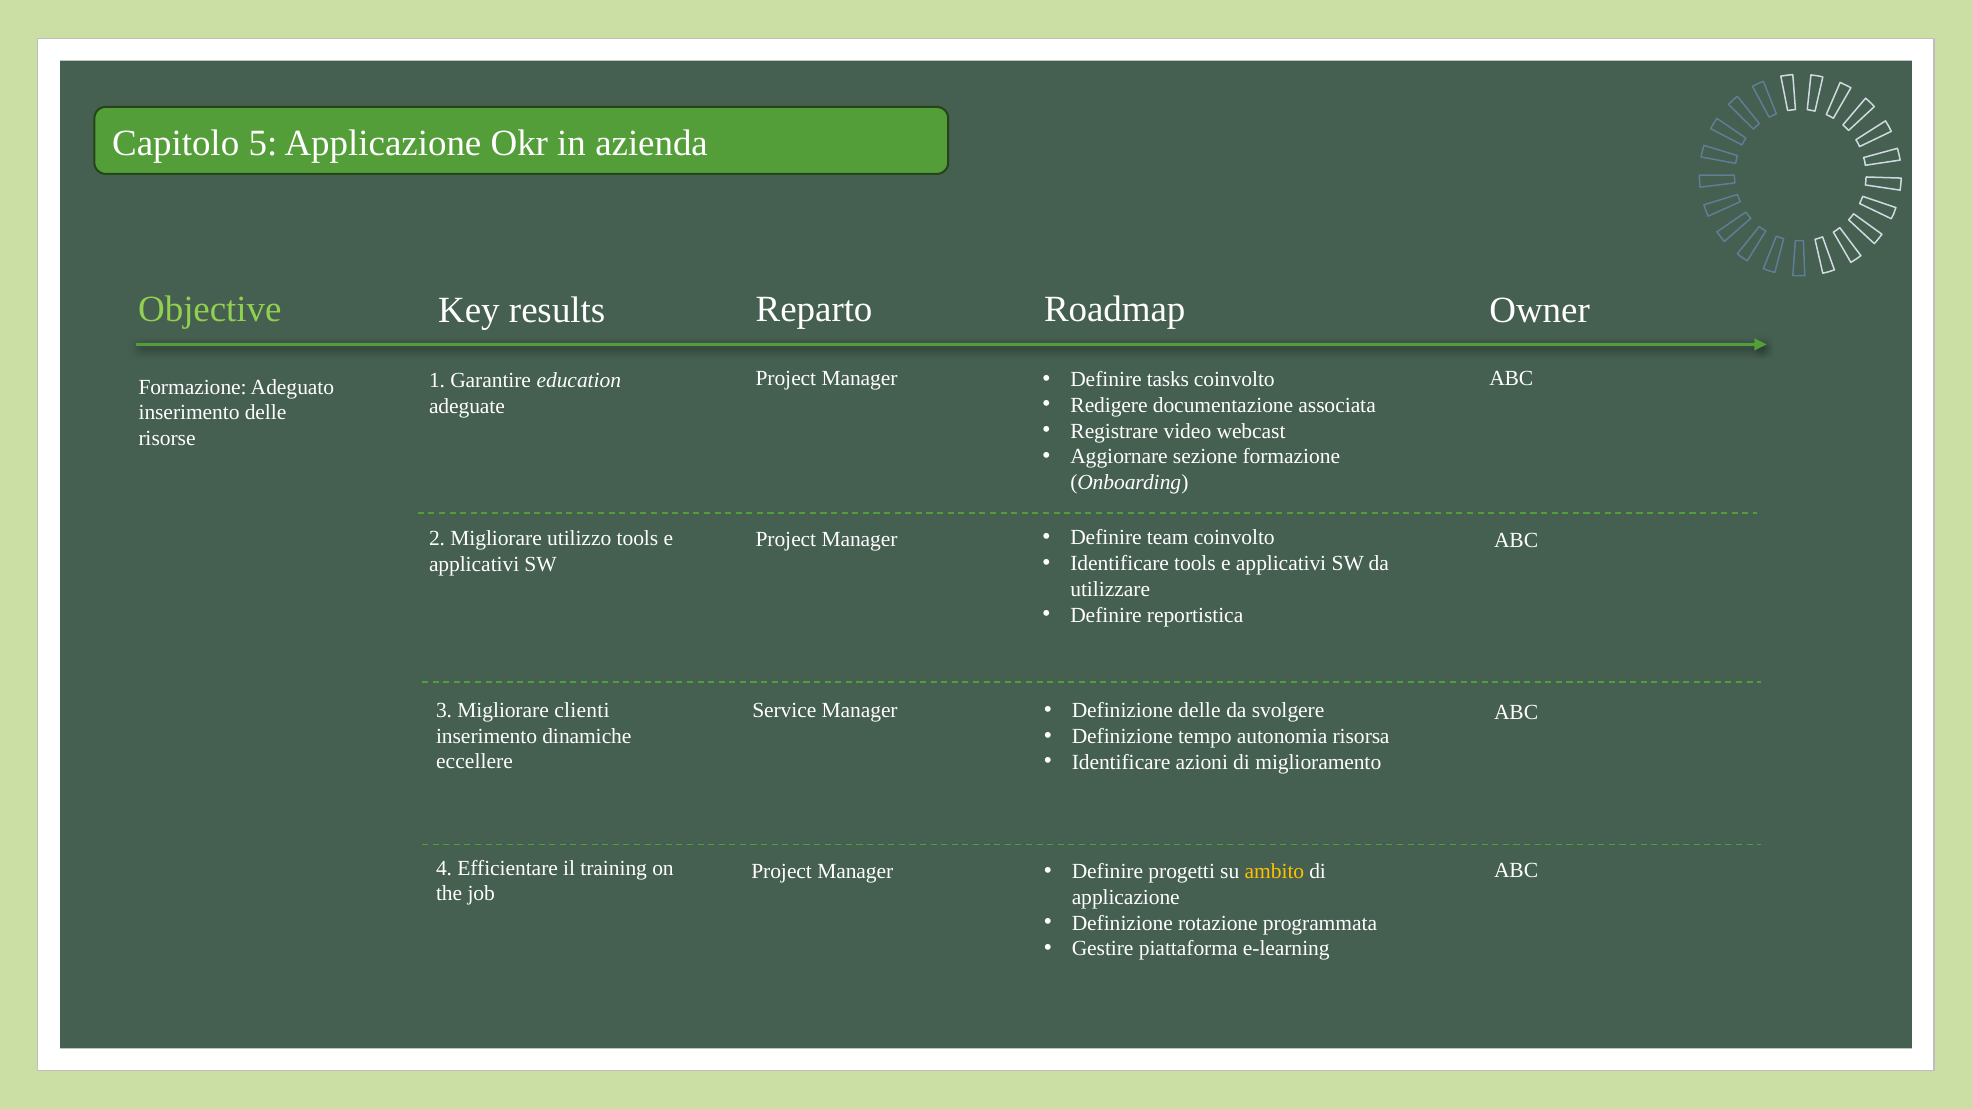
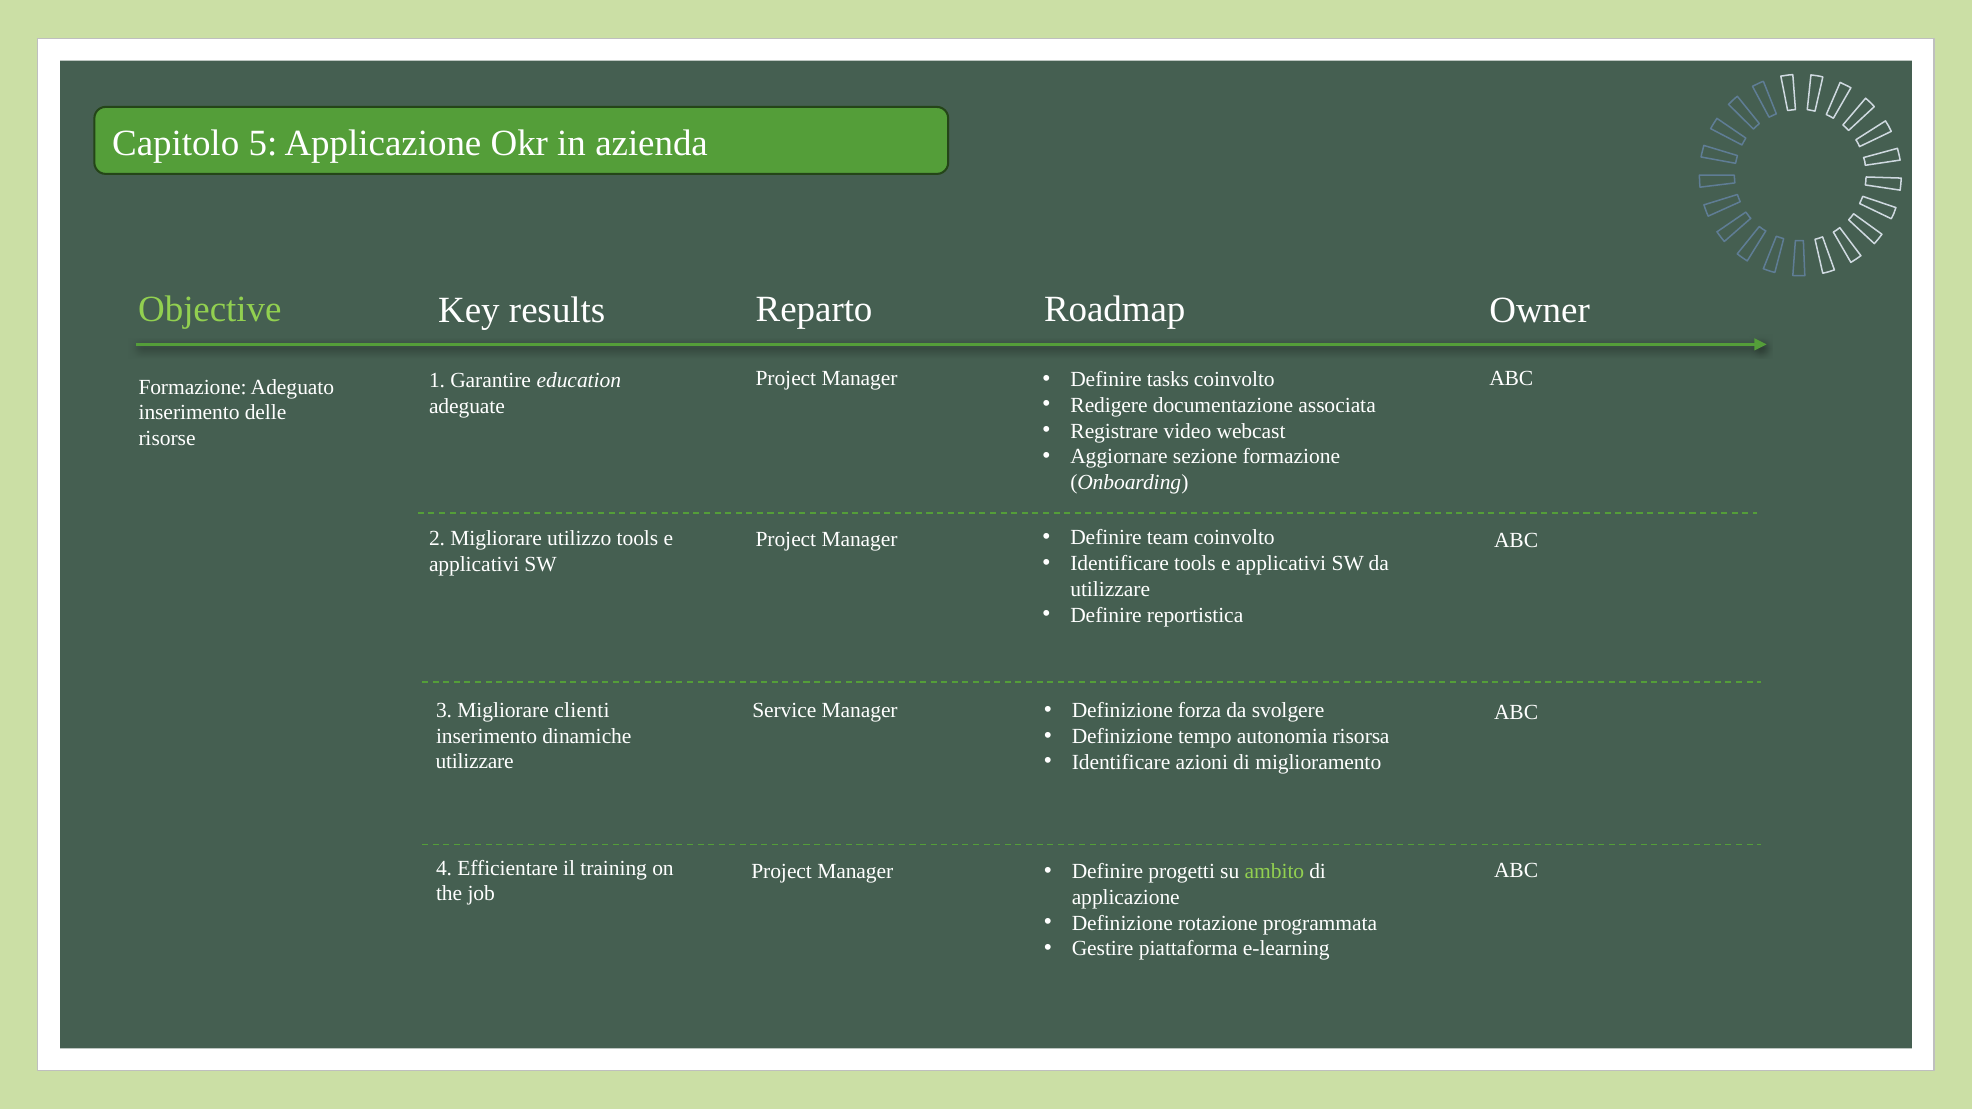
Definizione delle: delle -> forza (1200, 710)
eccellere: eccellere -> utilizzare (475, 762)
ambito colour: yellow -> light green (1274, 871)
